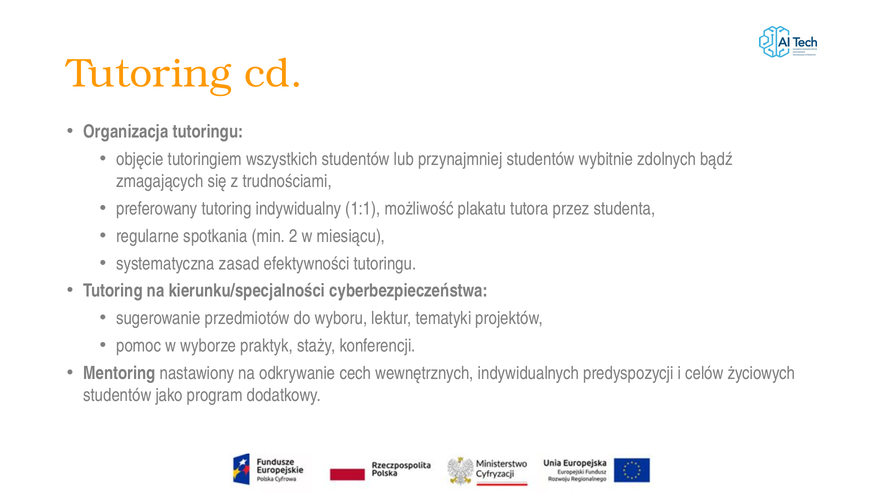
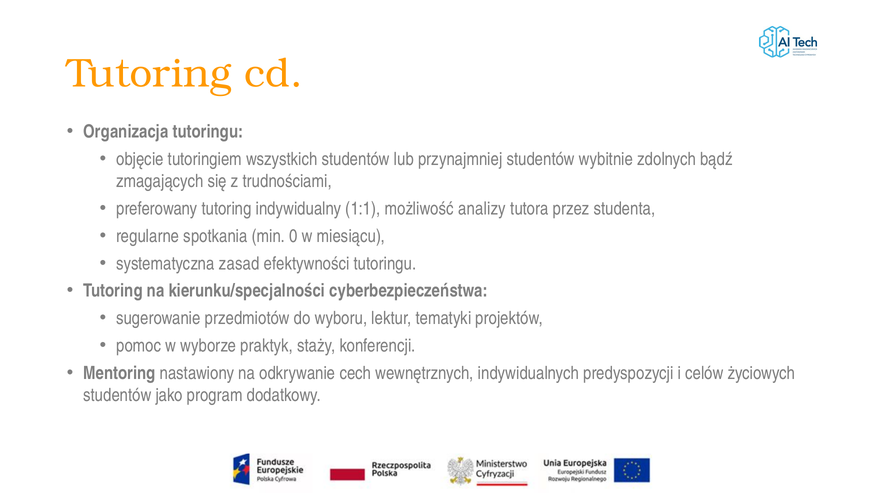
plakatu: plakatu -> analizy (482, 209)
2: 2 -> 0 (293, 236)
